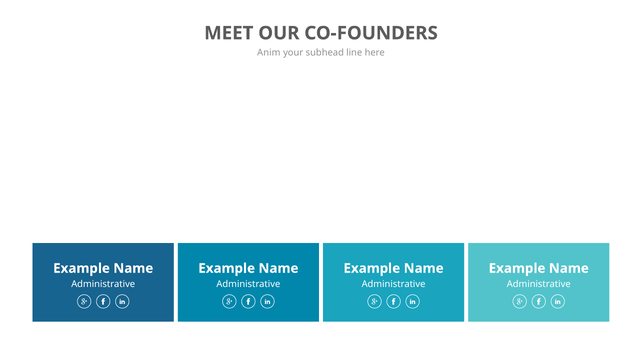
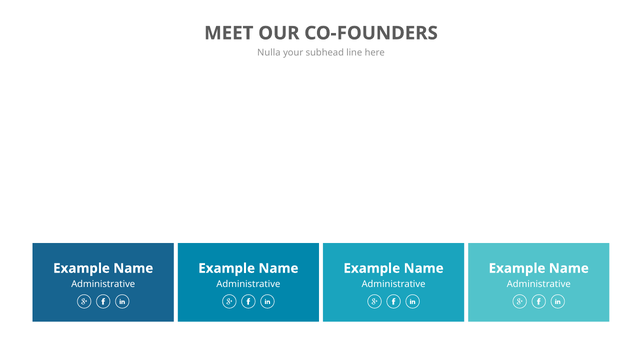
Anim: Anim -> Nulla (269, 52)
